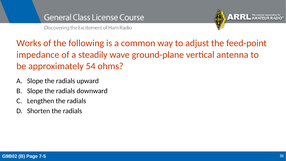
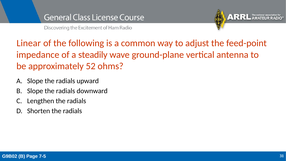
Works: Works -> Linear (29, 43)
54: 54 -> 52 (91, 66)
